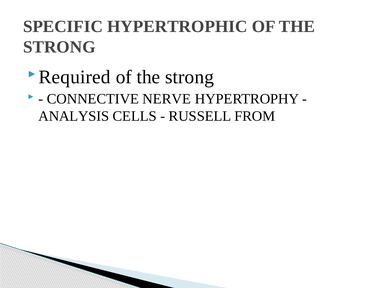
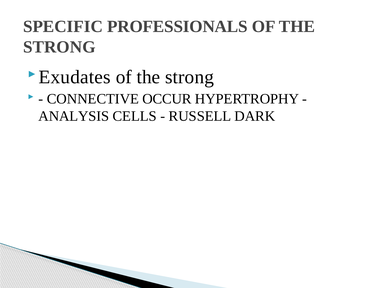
HYPERTROPHIC: HYPERTROPHIC -> PROFESSIONALS (177, 27)
Required: Required -> Exudates (75, 77)
NERVE: NERVE -> OCCUR (167, 99)
FROM: FROM -> DARK (255, 117)
